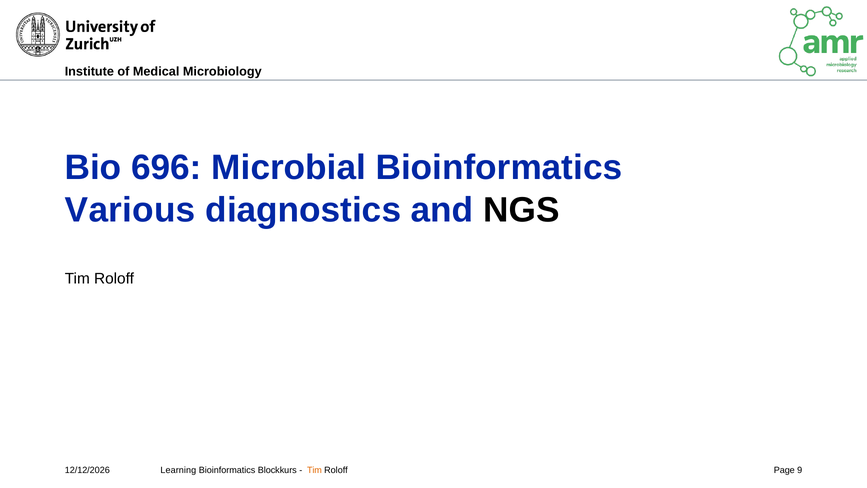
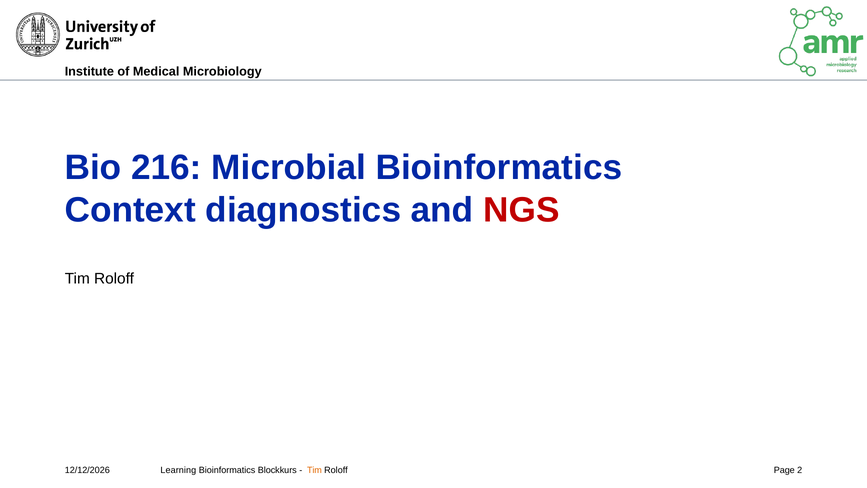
696: 696 -> 216 (166, 168)
Various: Various -> Context (130, 210)
NGS colour: black -> red (521, 210)
9: 9 -> 2 (800, 470)
